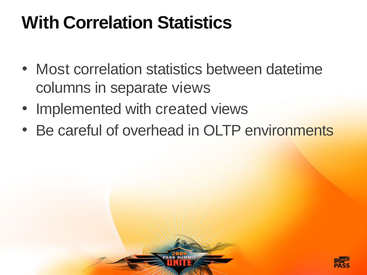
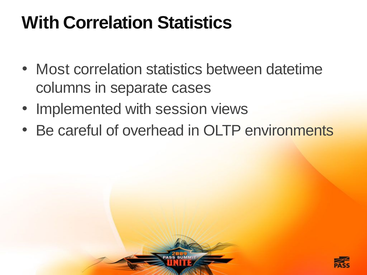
separate views: views -> cases (191, 88)
created: created -> session (181, 109)
